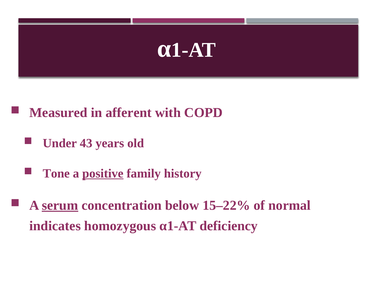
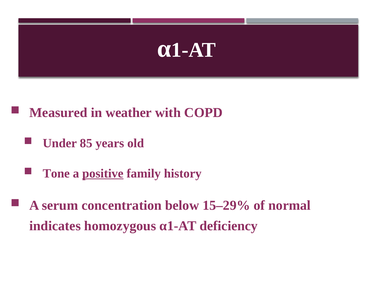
afferent: afferent -> weather (129, 112)
43: 43 -> 85 (86, 143)
serum underline: present -> none (60, 205)
15–22%: 15–22% -> 15–29% (226, 205)
